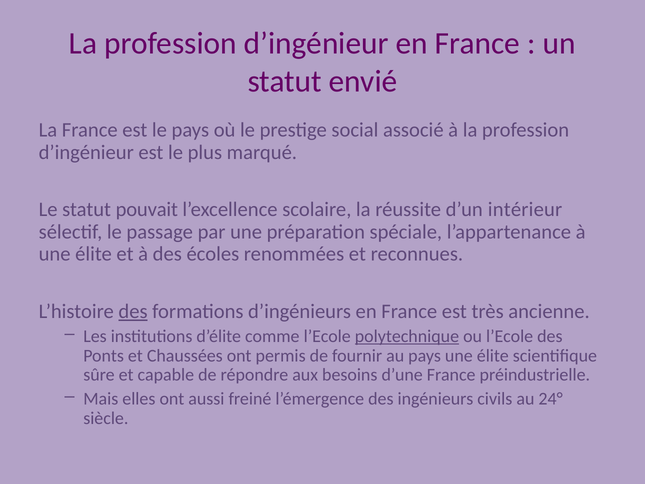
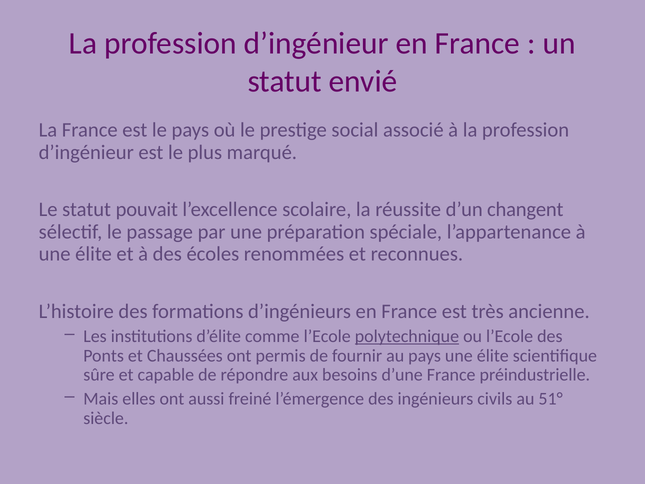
intérieur: intérieur -> changent (525, 209)
des underline: present -> none (133, 311)
24°: 24° -> 51° (551, 399)
